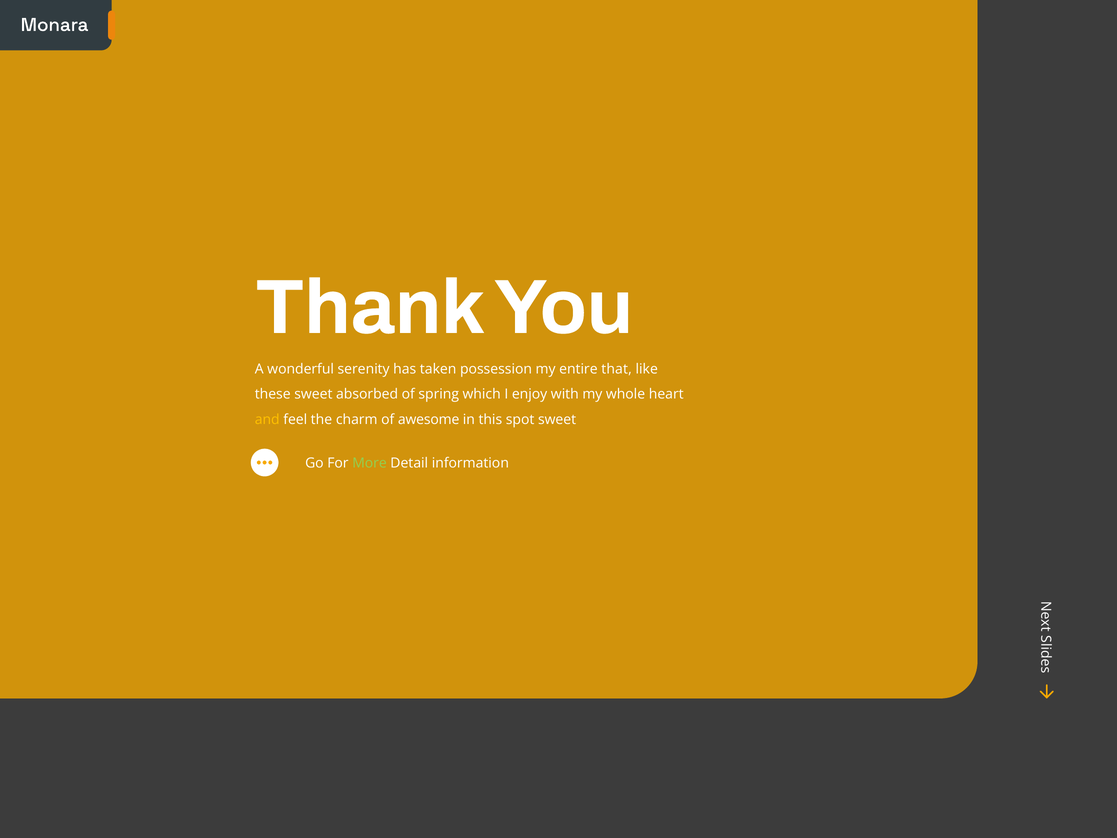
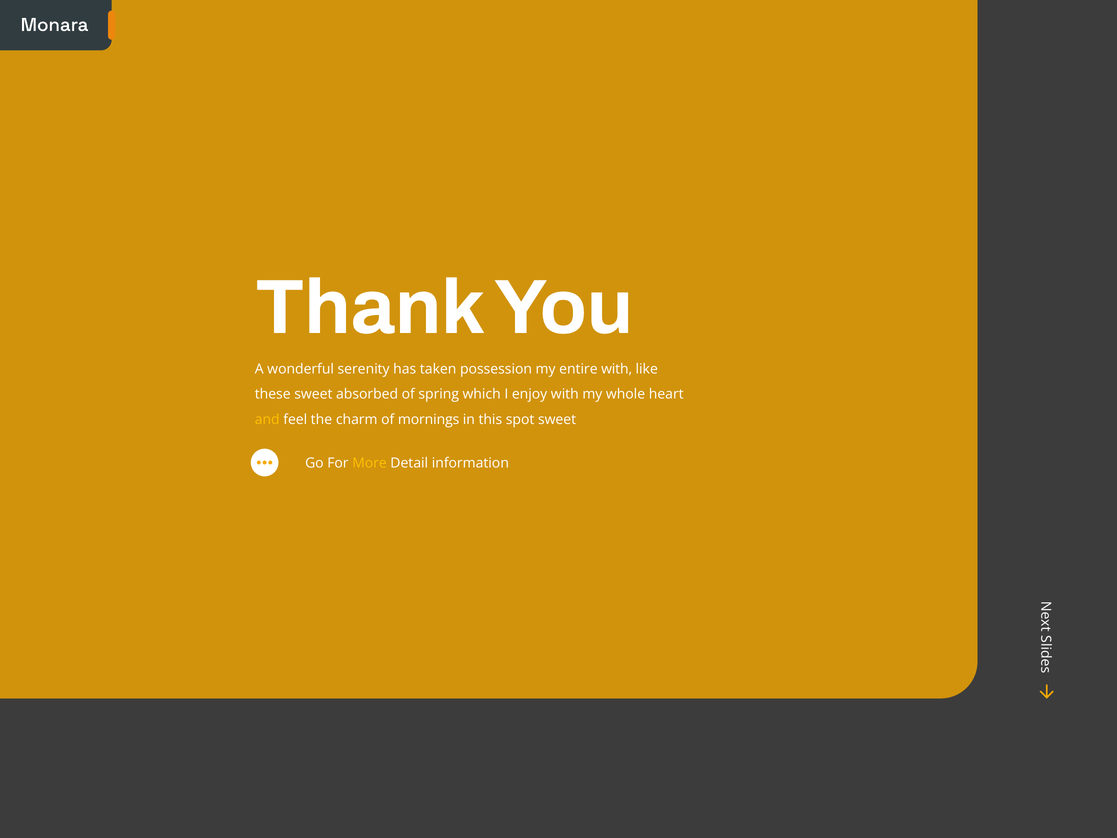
entire that: that -> with (617, 369)
awesome: awesome -> mornings (429, 419)
More colour: light green -> yellow (370, 463)
